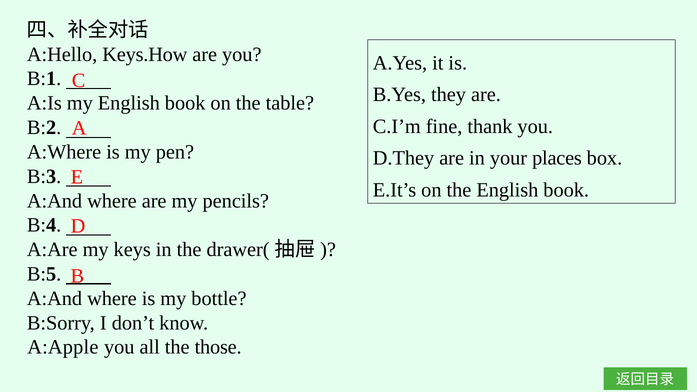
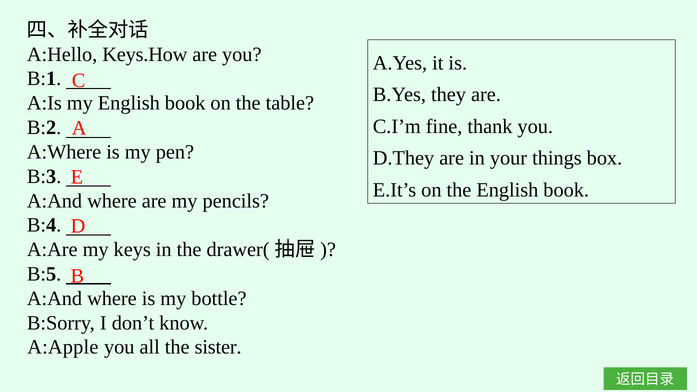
places: places -> things (557, 158)
those: those -> sister (218, 347)
